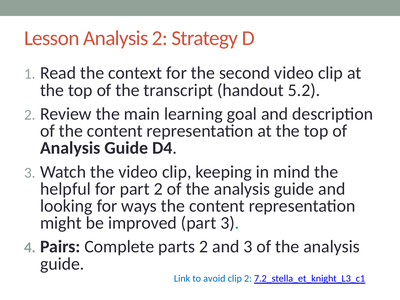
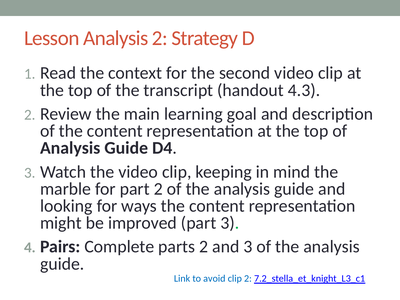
5.2: 5.2 -> 4.3 (304, 90)
helpful: helpful -> marble (66, 189)
